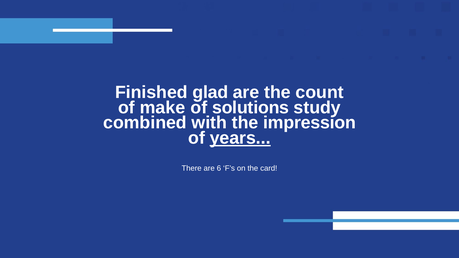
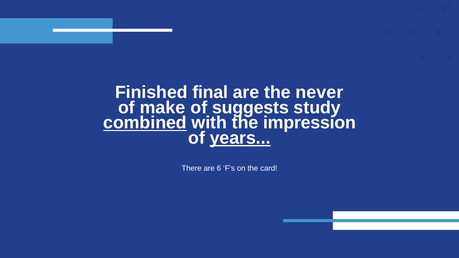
glad: glad -> final (210, 92)
count: count -> never (320, 92)
solutions: solutions -> suggests (251, 108)
combined underline: none -> present (145, 123)
